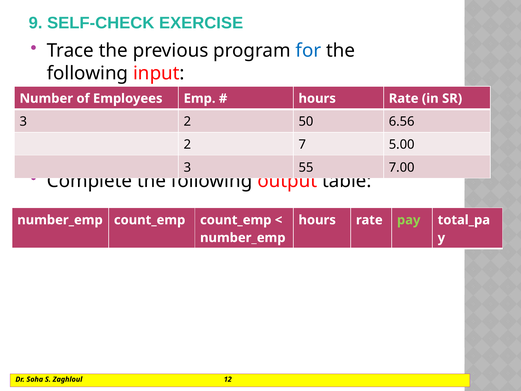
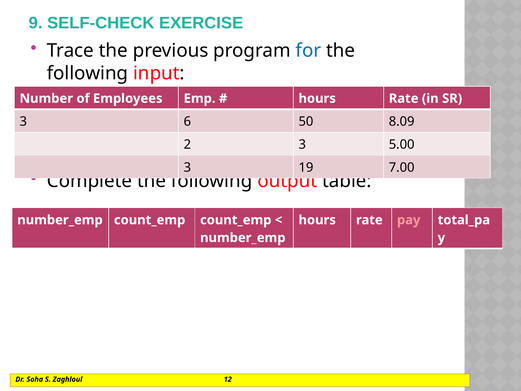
3 2: 2 -> 6 (187, 121)
6.56: 6.56 -> 8.09 (402, 121)
2 7: 7 -> 3 (302, 144)
55: 55 -> 19 (306, 167)
pay colour: light green -> pink (409, 220)
